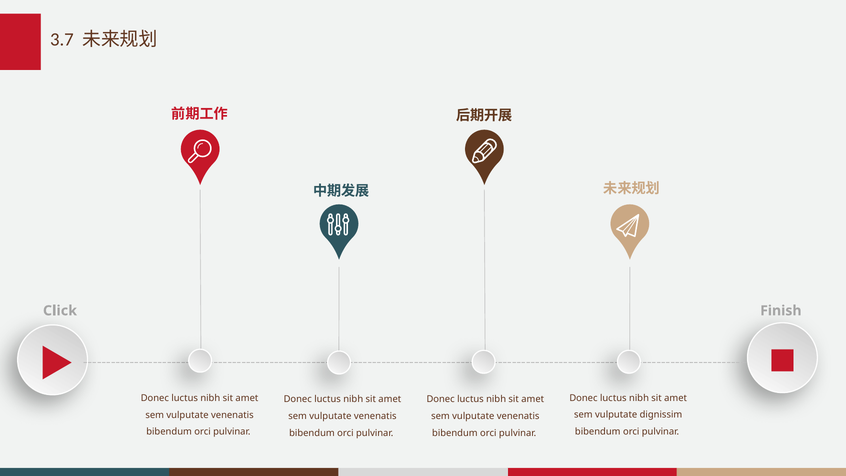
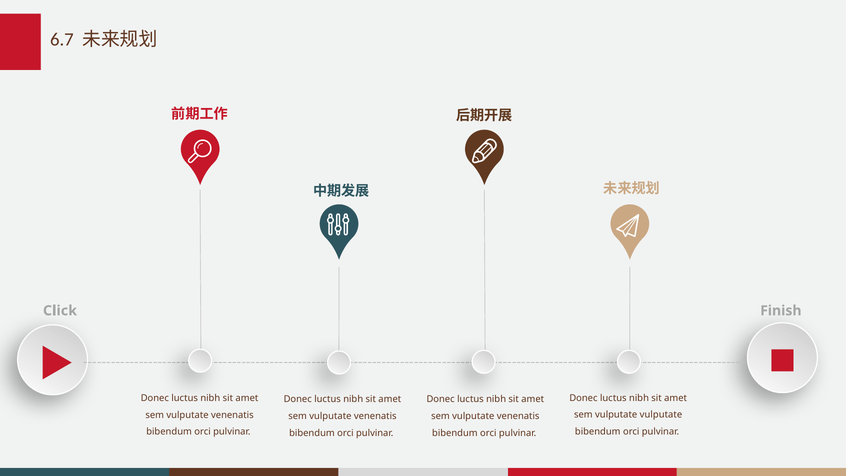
3.7: 3.7 -> 6.7 (62, 40)
vulputate dignissim: dignissim -> vulputate (661, 415)
